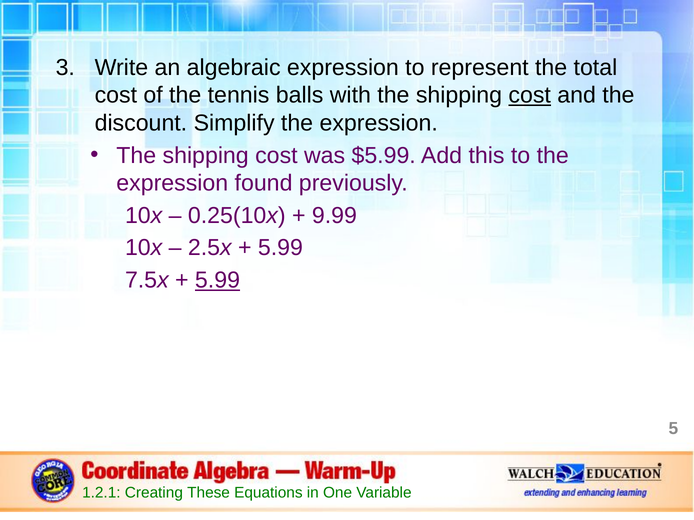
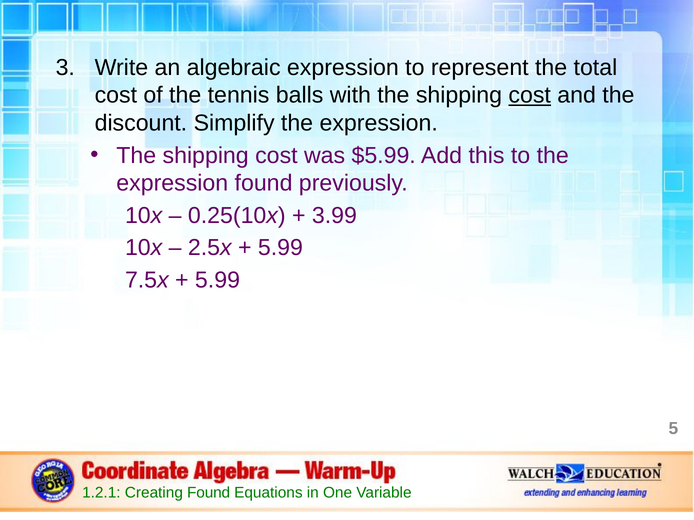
9.99: 9.99 -> 3.99 (334, 216)
5.99 underline: present -> none (217, 280)
Creating These: These -> Found (209, 493)
